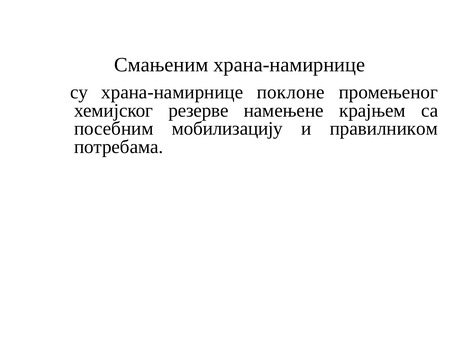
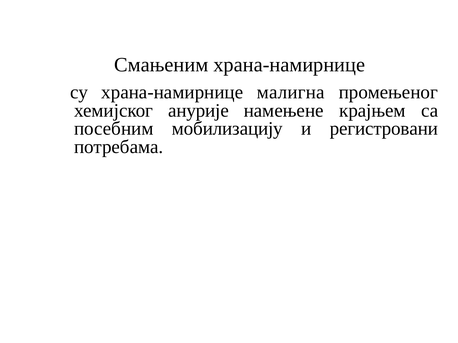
поклоне: поклоне -> малигна (291, 92)
резерве: резерве -> анурије (199, 111)
правилником: правилником -> регистровани (384, 129)
